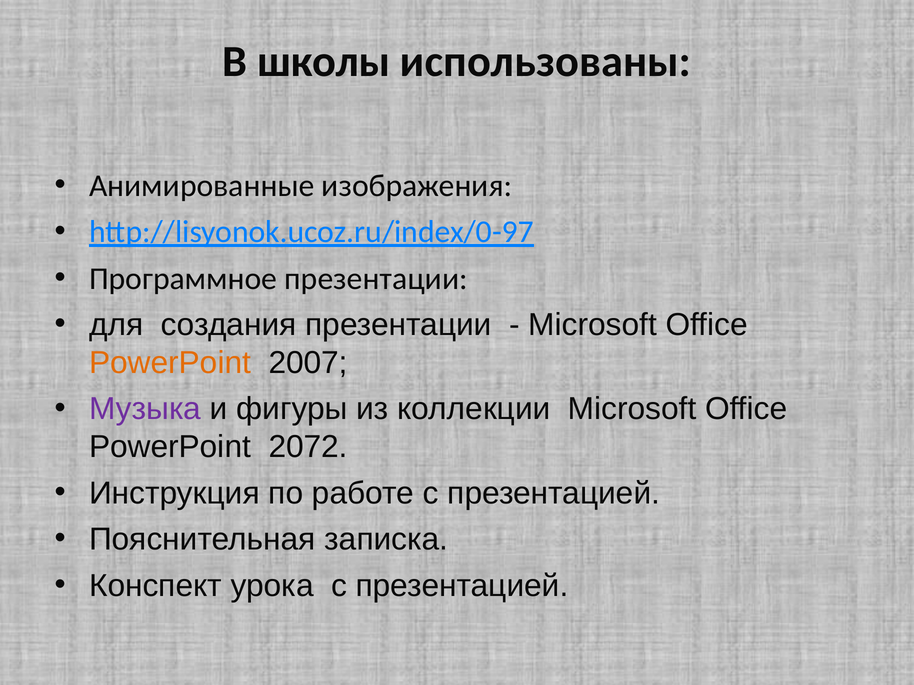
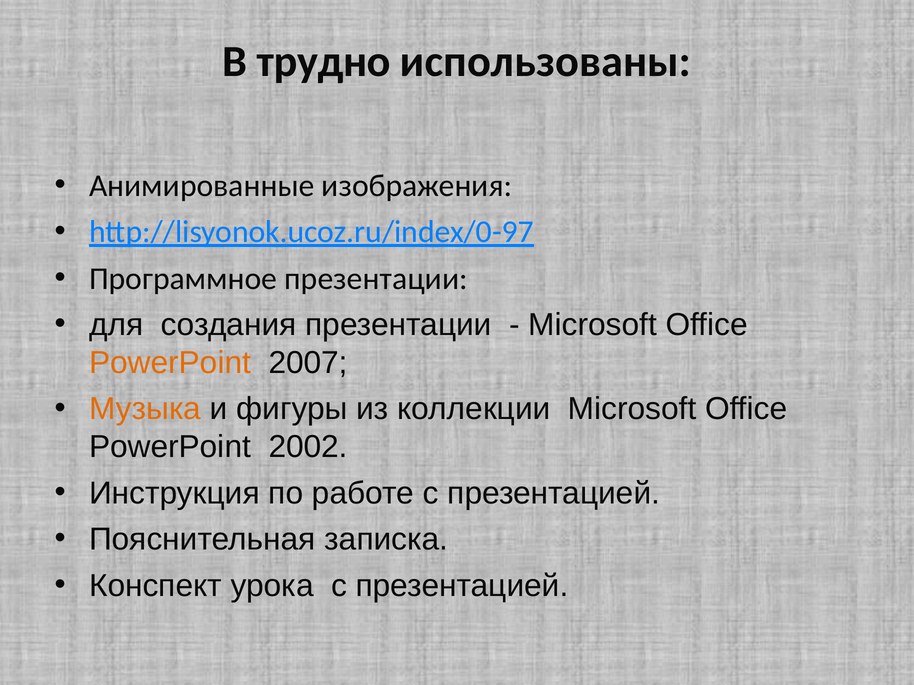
школы: школы -> трудно (324, 62)
Музыка colour: purple -> orange (145, 409)
2072: 2072 -> 2002 (308, 447)
